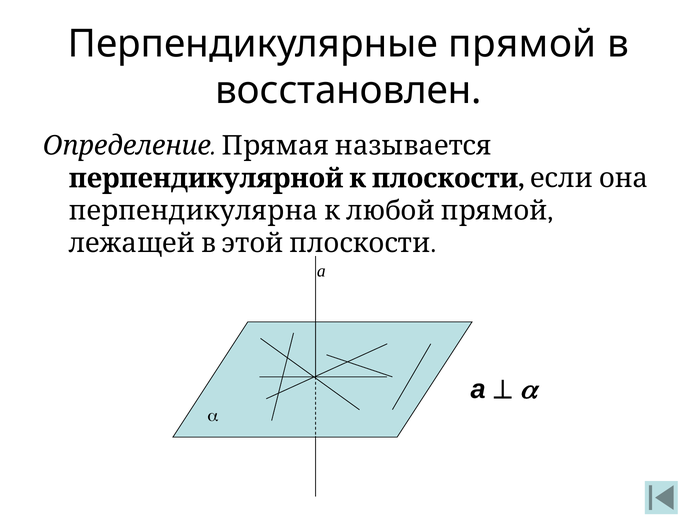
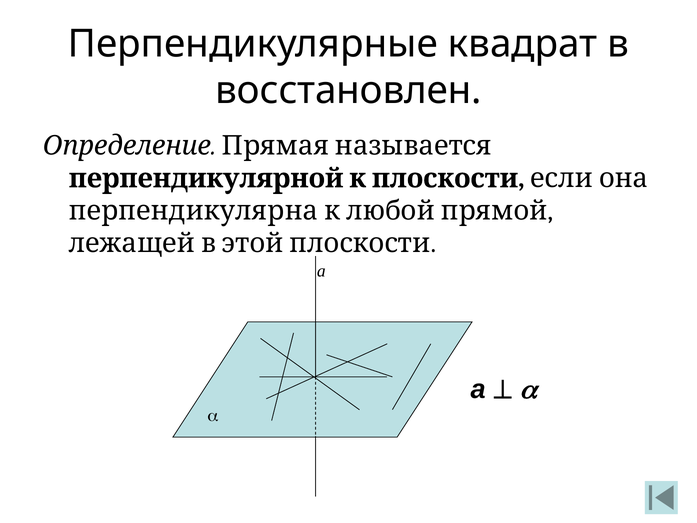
прямой: прямой -> квадрат (523, 44)
